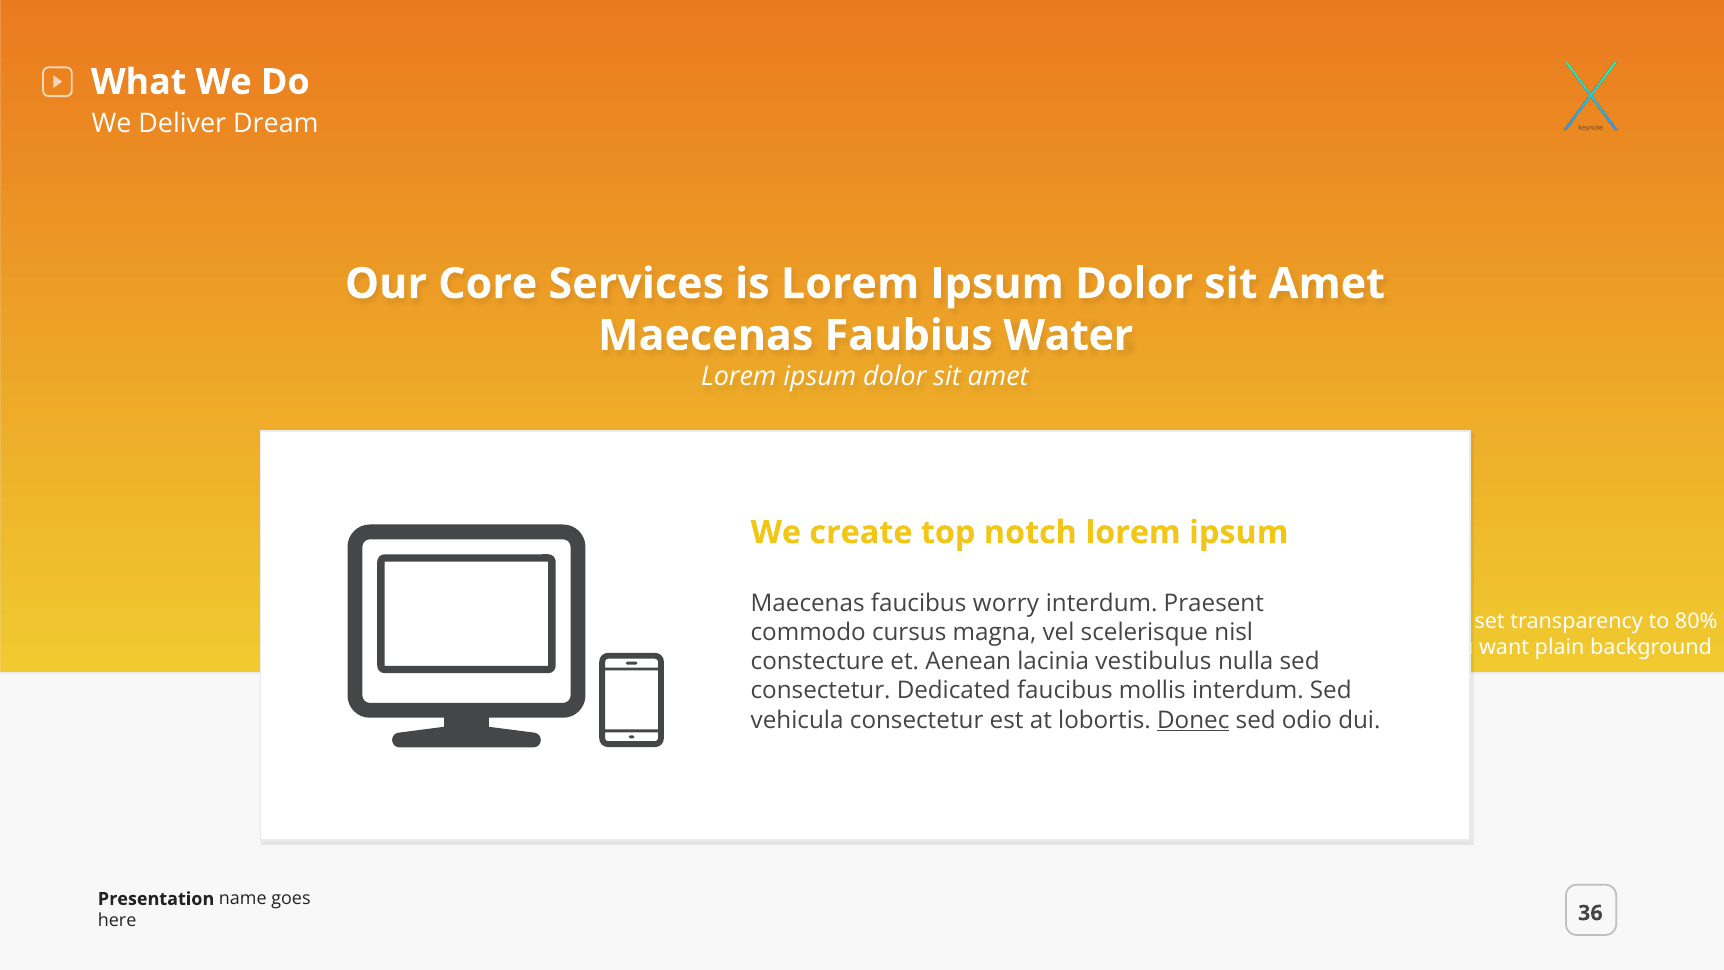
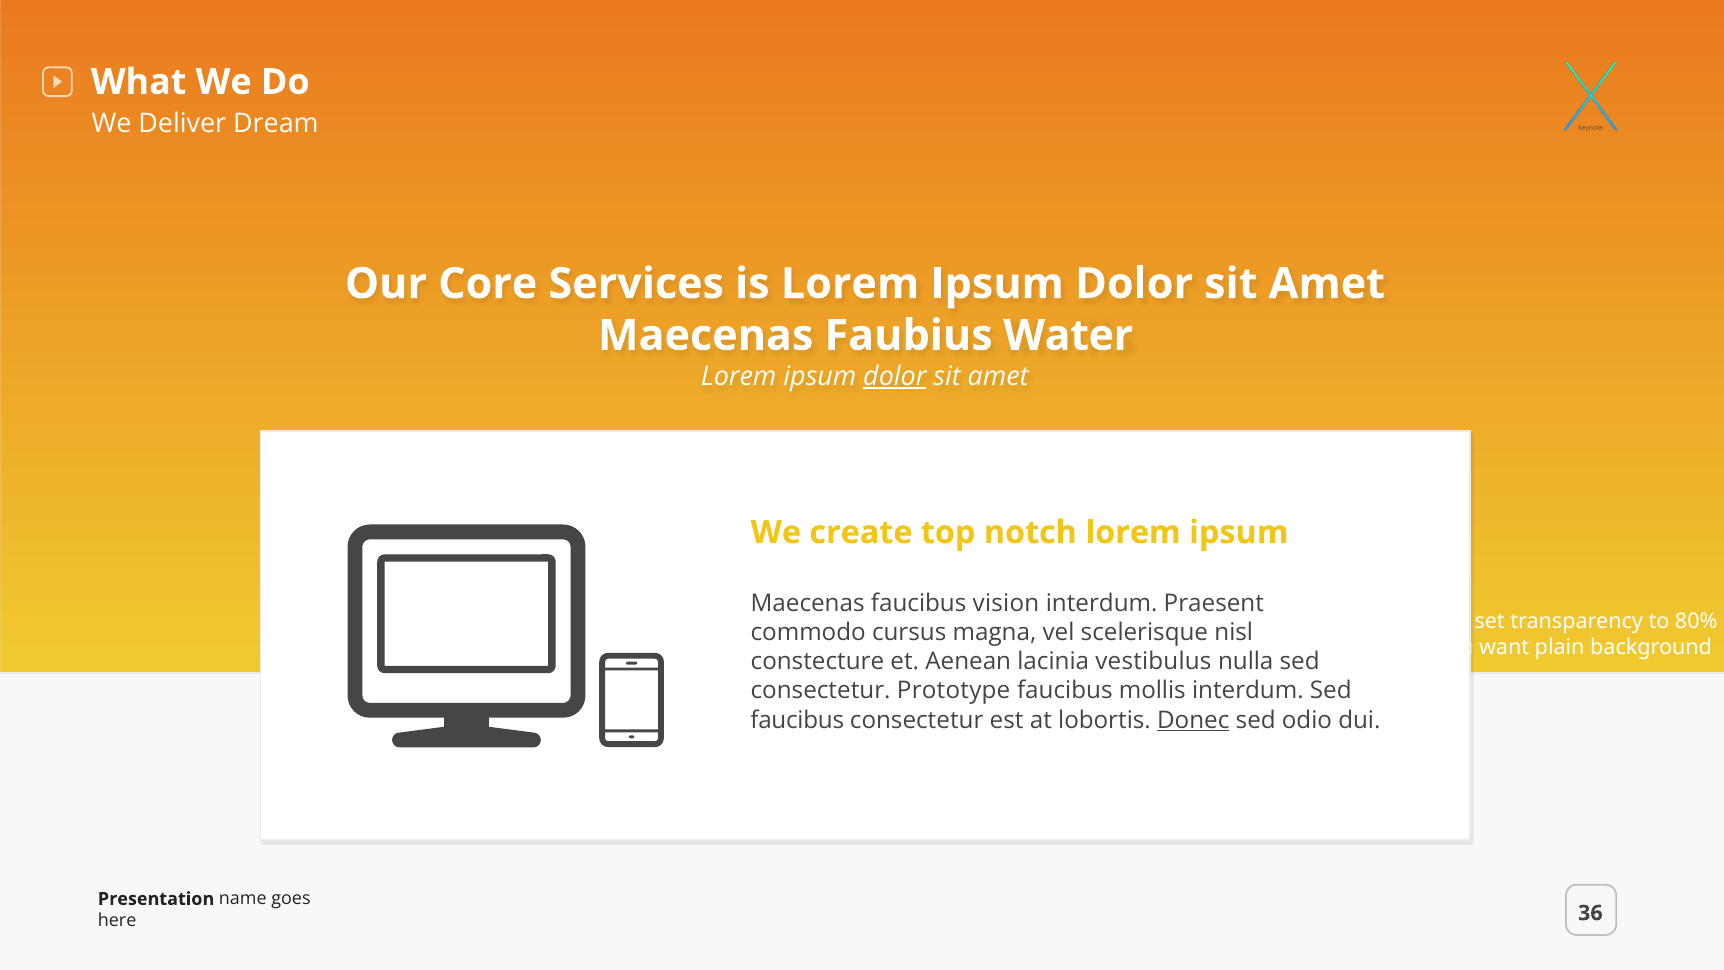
dolor underline: none -> present (895, 376)
worry: worry -> vision (1006, 603)
Dedicated: Dedicated -> Prototype (954, 691)
vehicula: vehicula -> faucibus (797, 720)
